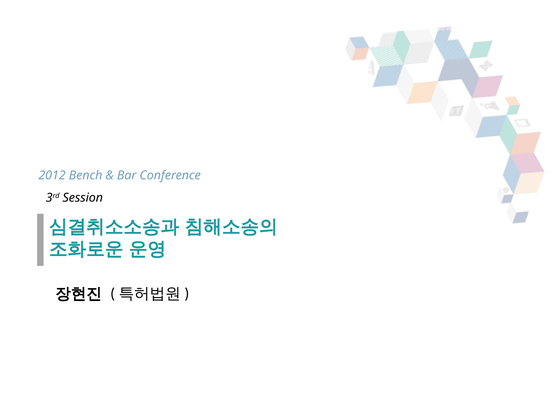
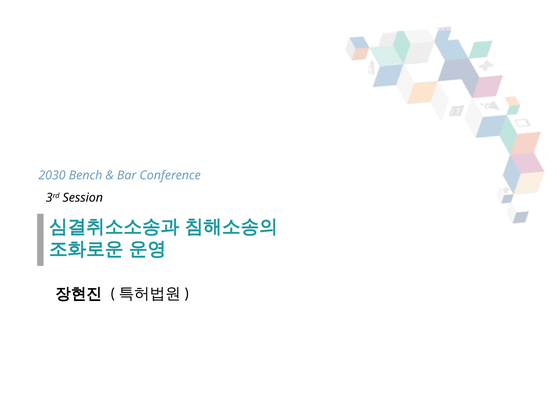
2012: 2012 -> 2030 (52, 176)
